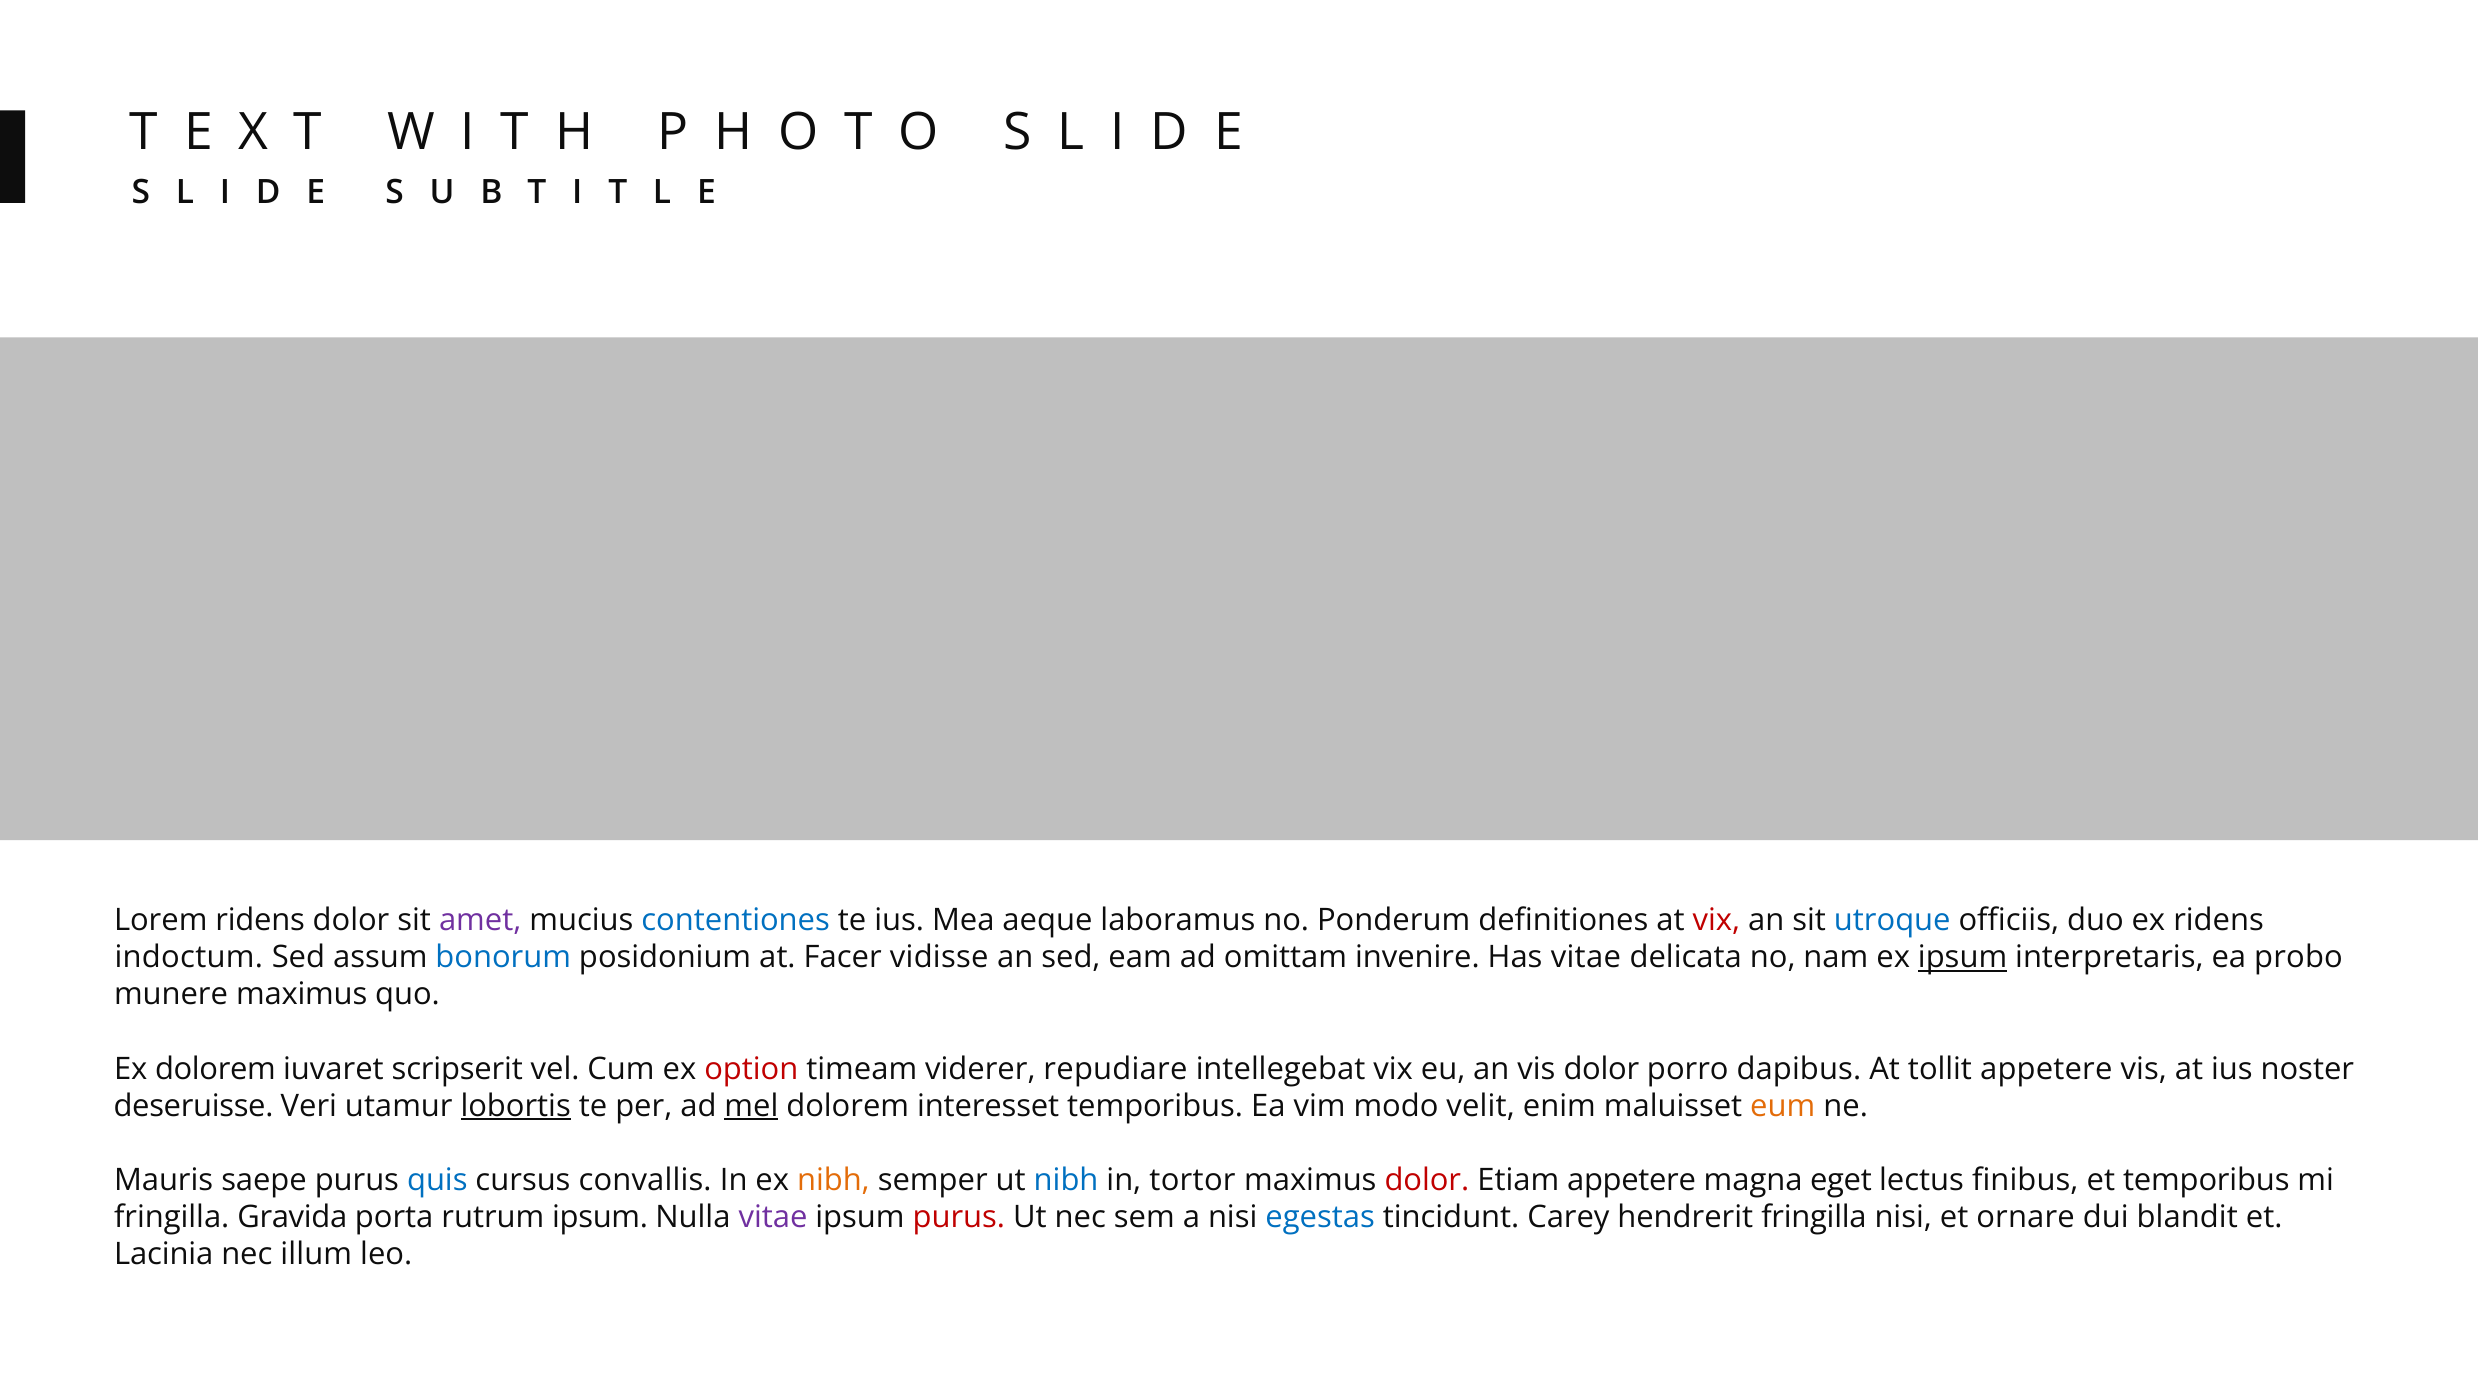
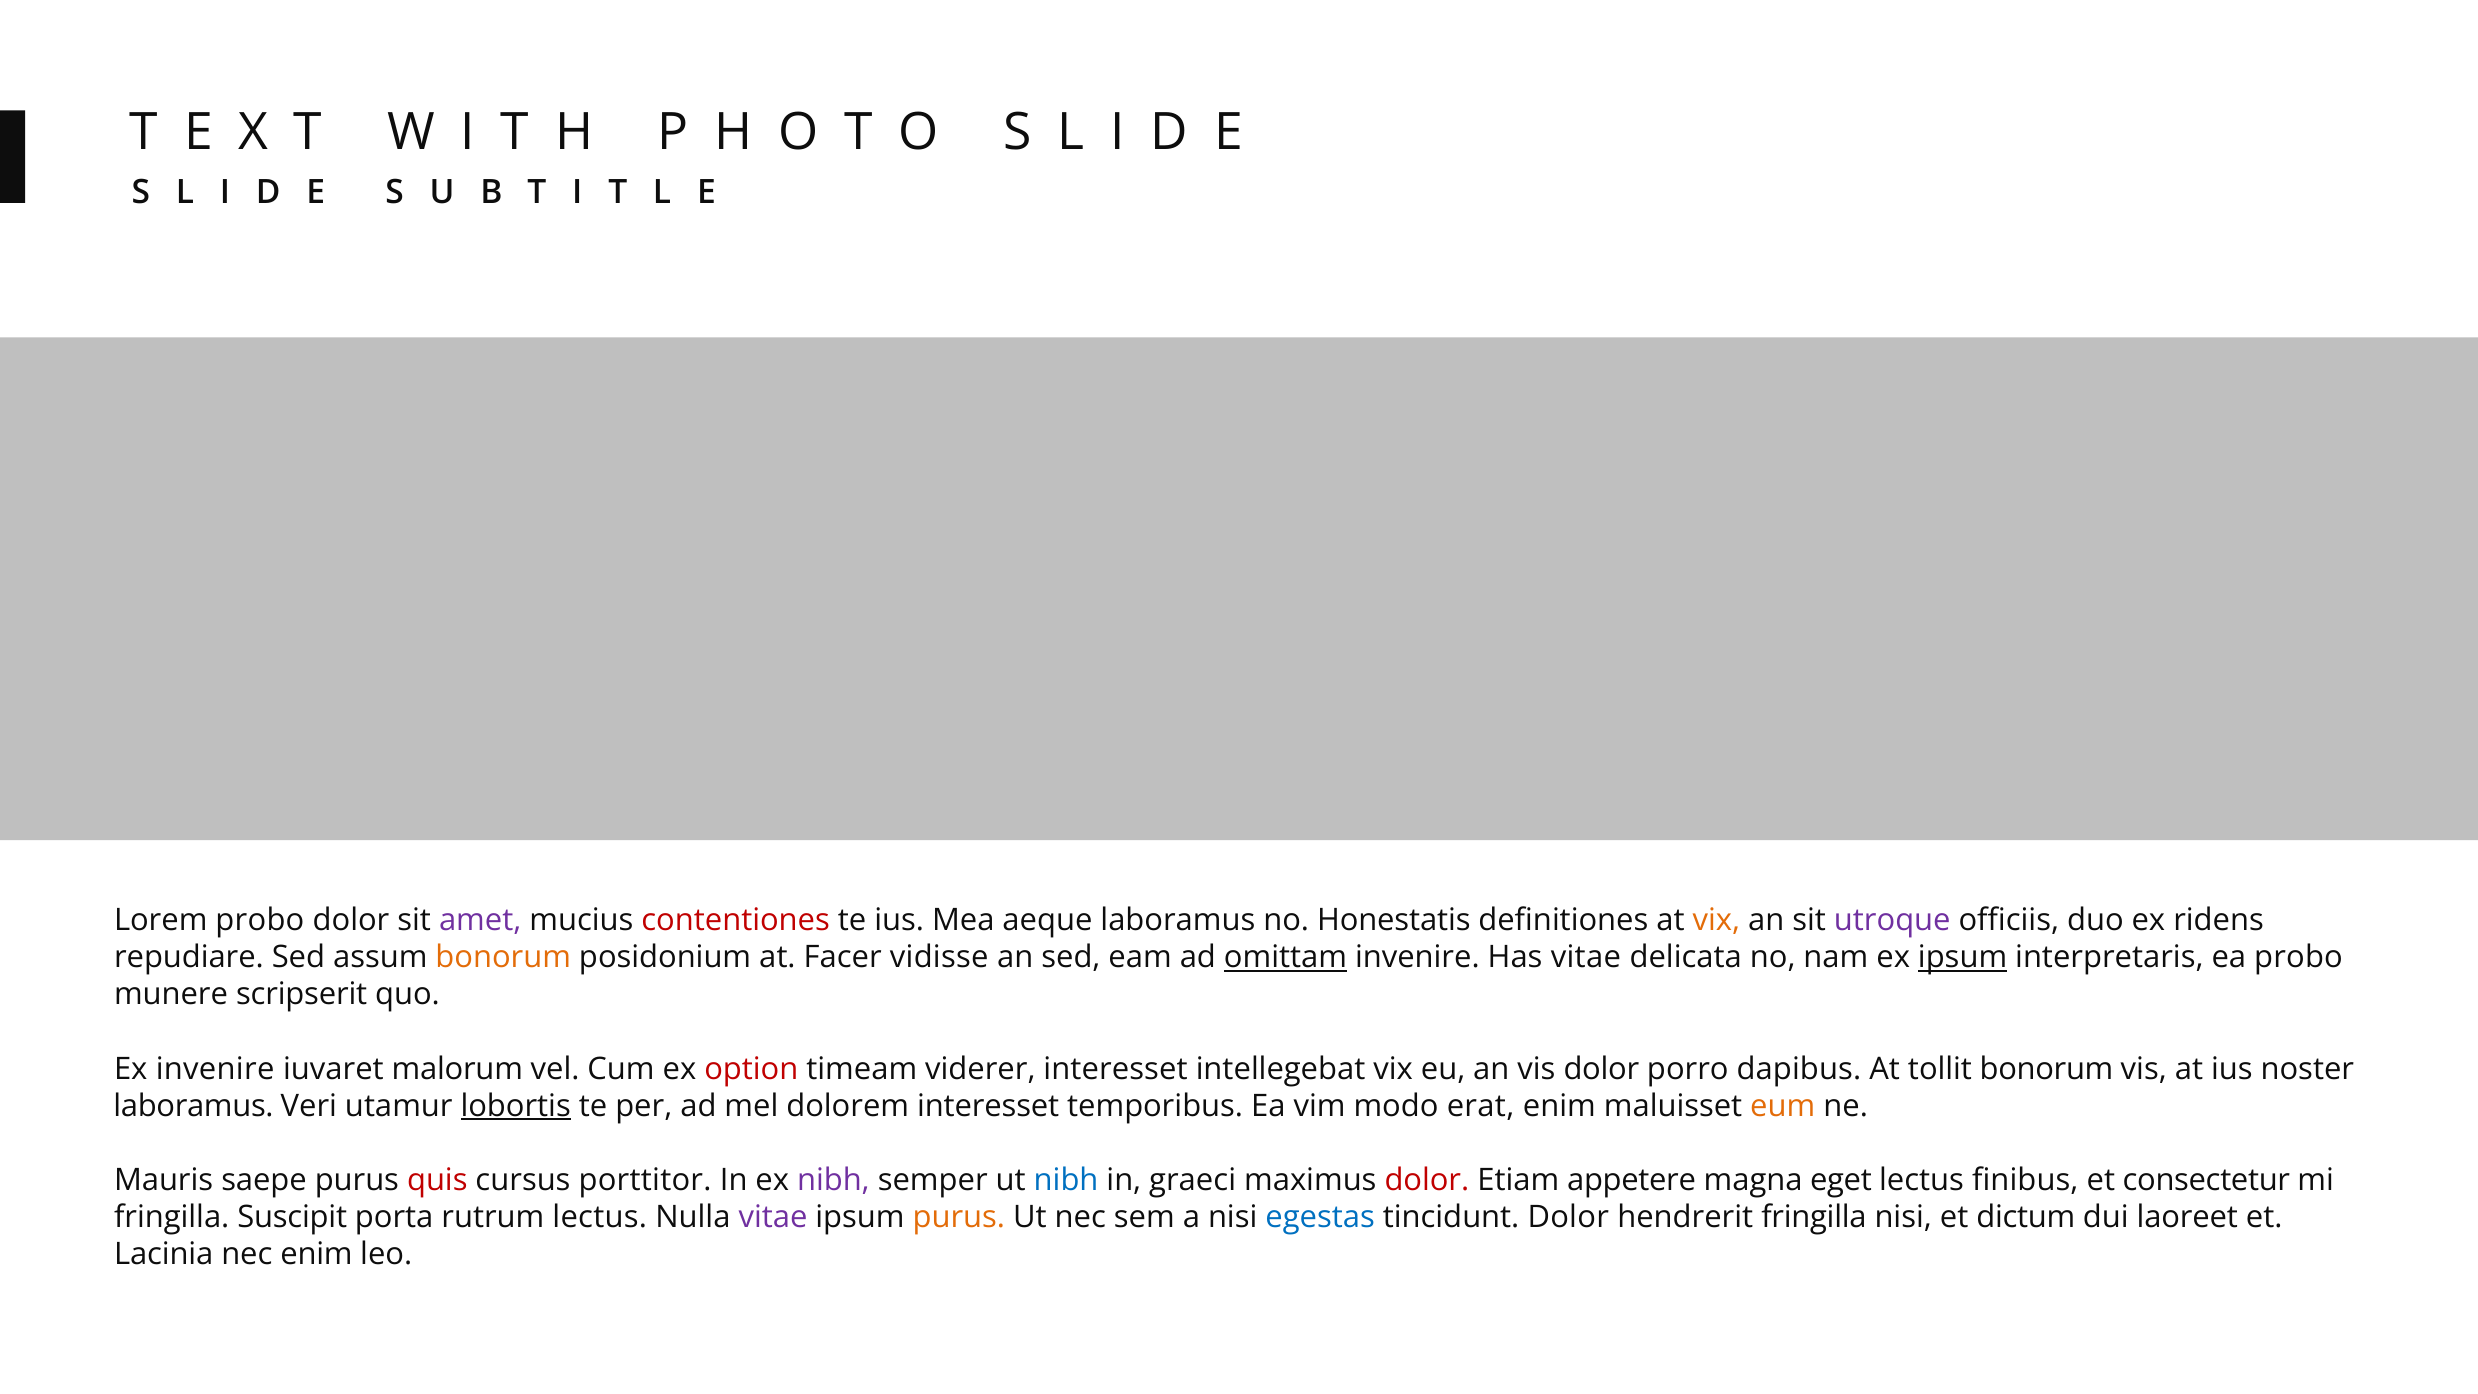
Lorem ridens: ridens -> probo (260, 920)
contentiones colour: blue -> red (736, 920)
Ponderum: Ponderum -> Honestatis (1394, 920)
vix colour: red -> orange (1716, 920)
utroque colour: blue -> purple (1892, 920)
indoctum: indoctum -> repudiare (189, 957)
bonorum colour: blue -> orange (503, 957)
omittam underline: none -> present (1285, 957)
munere maximus: maximus -> scripserit (302, 994)
Ex dolorem: dolorem -> invenire (215, 1069)
scripserit: scripserit -> malorum (457, 1069)
viderer repudiare: repudiare -> interesset (1116, 1069)
tollit appetere: appetere -> bonorum (2047, 1069)
deseruisse: deseruisse -> laboramus (194, 1106)
mel underline: present -> none (751, 1106)
velit: velit -> erat (1481, 1106)
quis colour: blue -> red (437, 1180)
convallis: convallis -> porttitor (645, 1180)
nibh colour: orange -> purple (833, 1180)
tortor: tortor -> graeci (1193, 1180)
et temporibus: temporibus -> consectetur (2206, 1180)
Gravida: Gravida -> Suscipit (292, 1217)
rutrum ipsum: ipsum -> lectus (600, 1217)
purus colour: red -> orange (959, 1217)
tincidunt Carey: Carey -> Dolor (1568, 1217)
ornare: ornare -> dictum (2026, 1217)
blandit: blandit -> laoreet (2187, 1217)
nec illum: illum -> enim (316, 1255)
